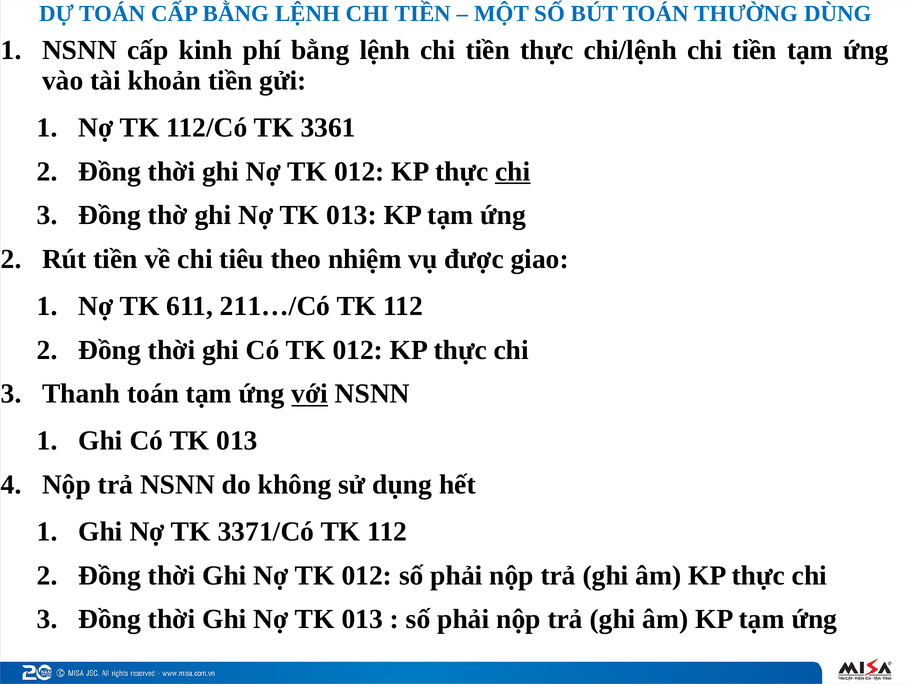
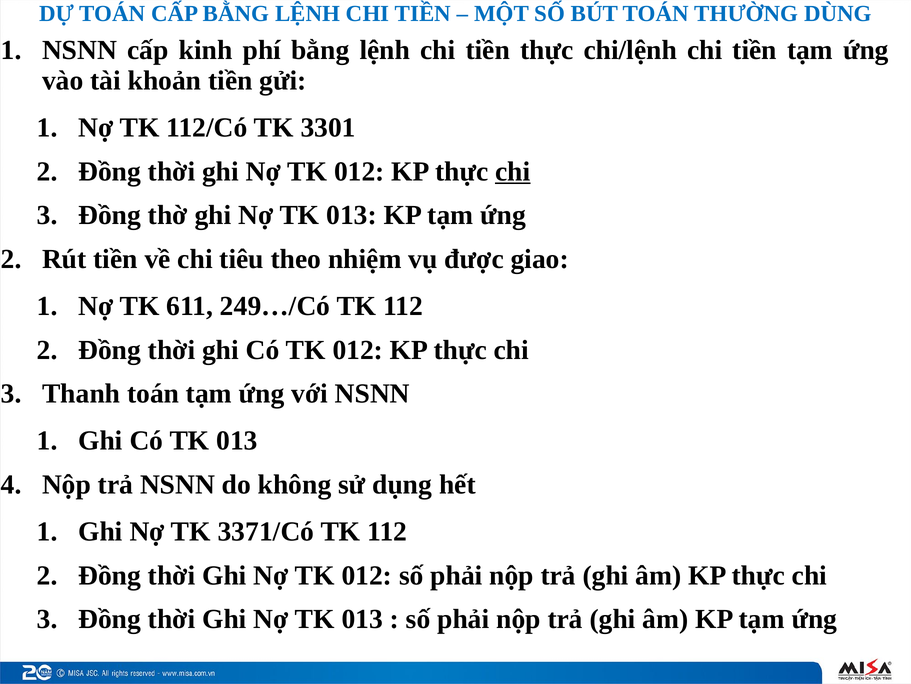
3361: 3361 -> 3301 (328, 128)
211…/Có: 211…/Có -> 249…/Có (275, 306)
với underline: present -> none (310, 394)
